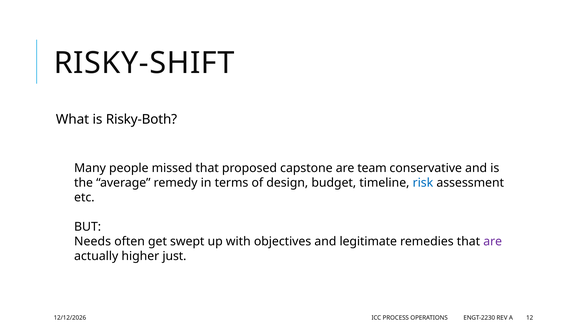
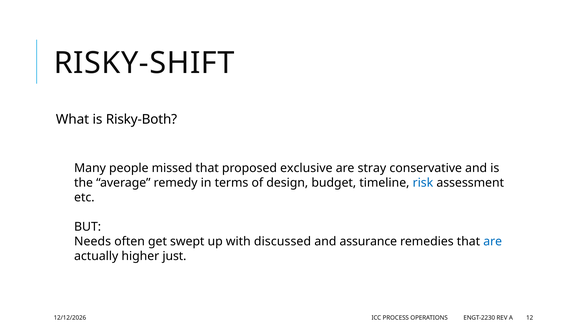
capstone: capstone -> exclusive (306, 168)
team: team -> stray (372, 168)
objectives: objectives -> discussed (282, 242)
legitimate: legitimate -> assurance (368, 242)
are colour: purple -> blue (493, 242)
